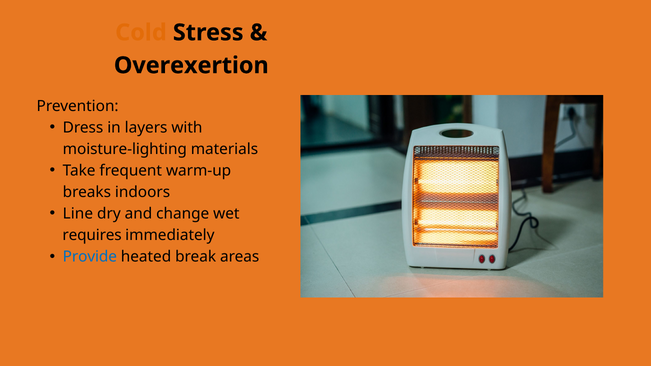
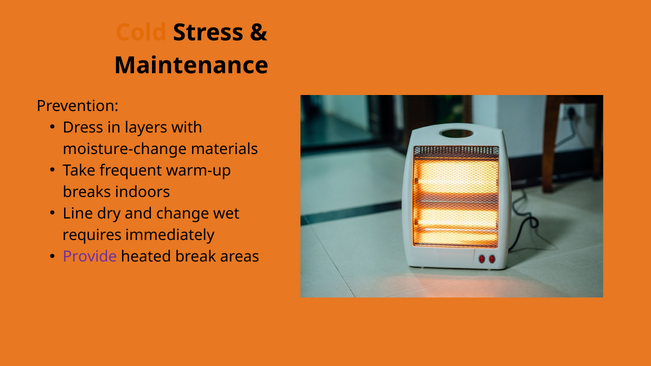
Overexertion: Overexertion -> Maintenance (191, 65)
moisture-lighting: moisture-lighting -> moisture-change (125, 149)
Provide colour: blue -> purple (90, 257)
